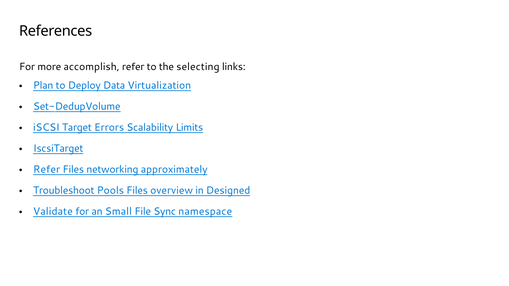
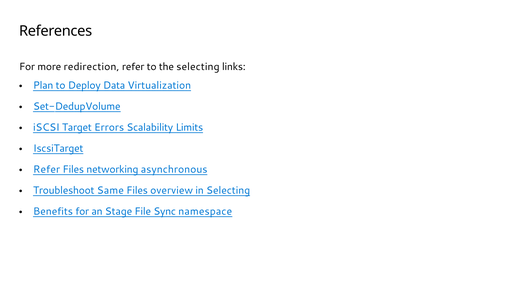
accomplish: accomplish -> redirection (92, 67)
approximately: approximately -> asynchronous (174, 170)
Pools: Pools -> Same (110, 191)
in Designed: Designed -> Selecting (228, 191)
Validate: Validate -> Benefits (53, 212)
Small: Small -> Stage (119, 212)
